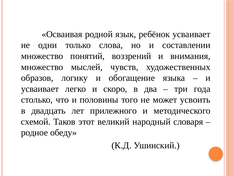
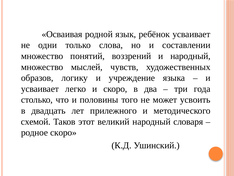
и внимания: внимания -> народный (190, 56)
обогащение: обогащение -> учреждение (132, 78)
родное обеду: обеду -> скоро (63, 132)
